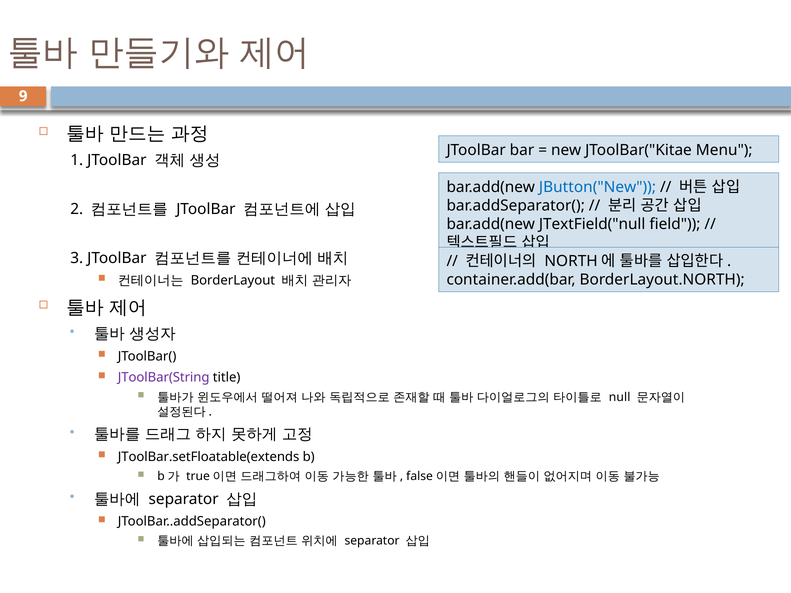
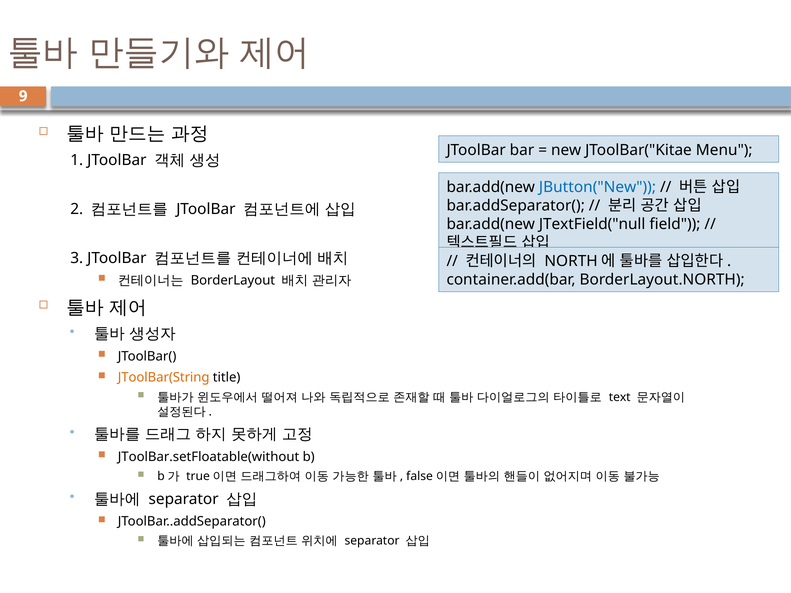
JToolBar(String colour: purple -> orange (164, 378)
null: null -> text (620, 397)
JToolBar.setFloatable(extends: JToolBar.setFloatable(extends -> JToolBar.setFloatable(without (209, 457)
